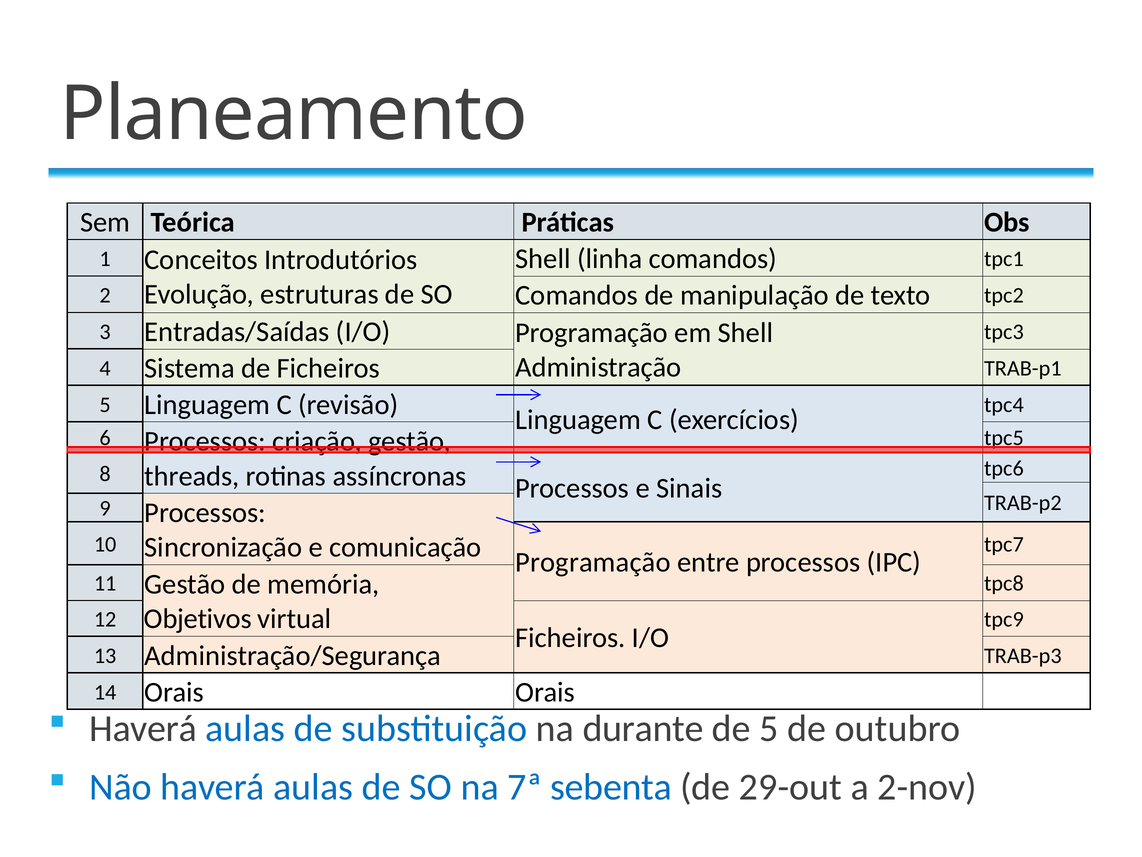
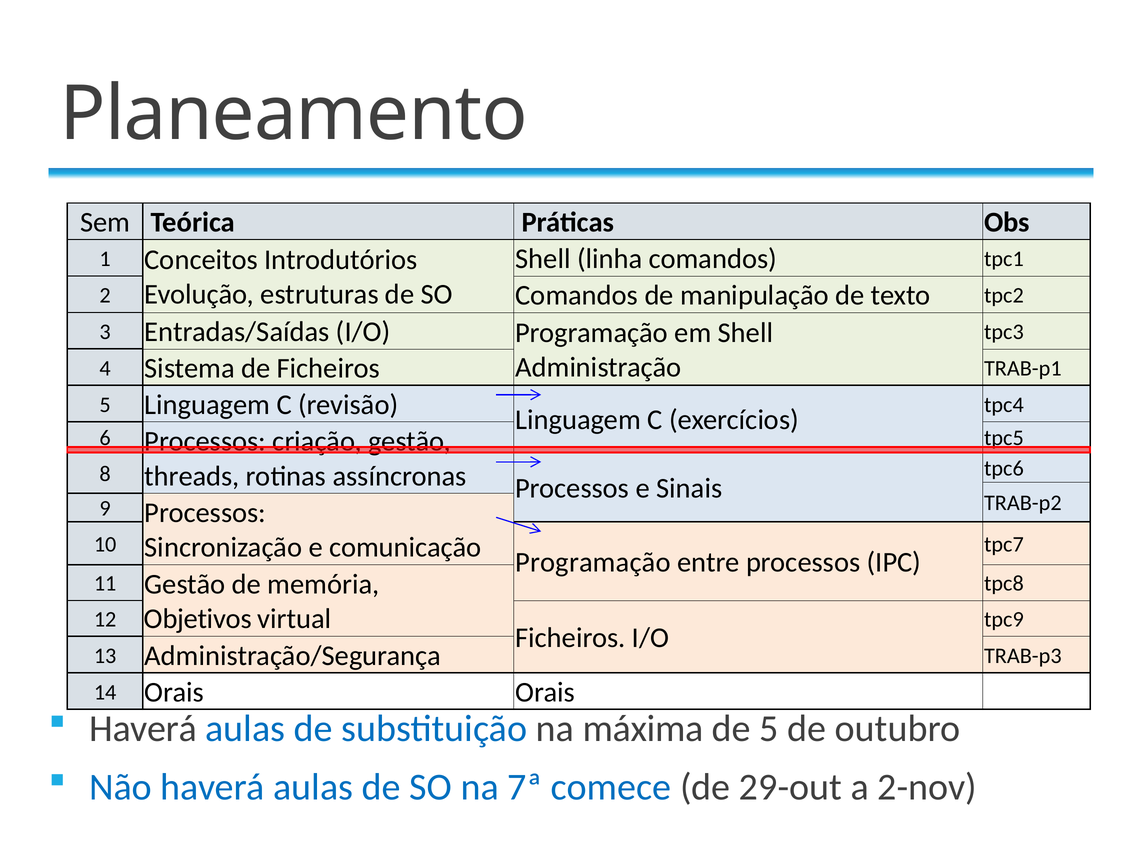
durante: durante -> máxima (643, 728)
sebenta: sebenta -> comece (611, 787)
